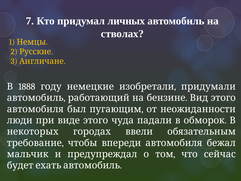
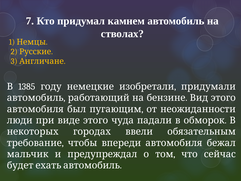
личных: личных -> камнем (126, 21)
1888: 1888 -> 1385 (27, 86)
